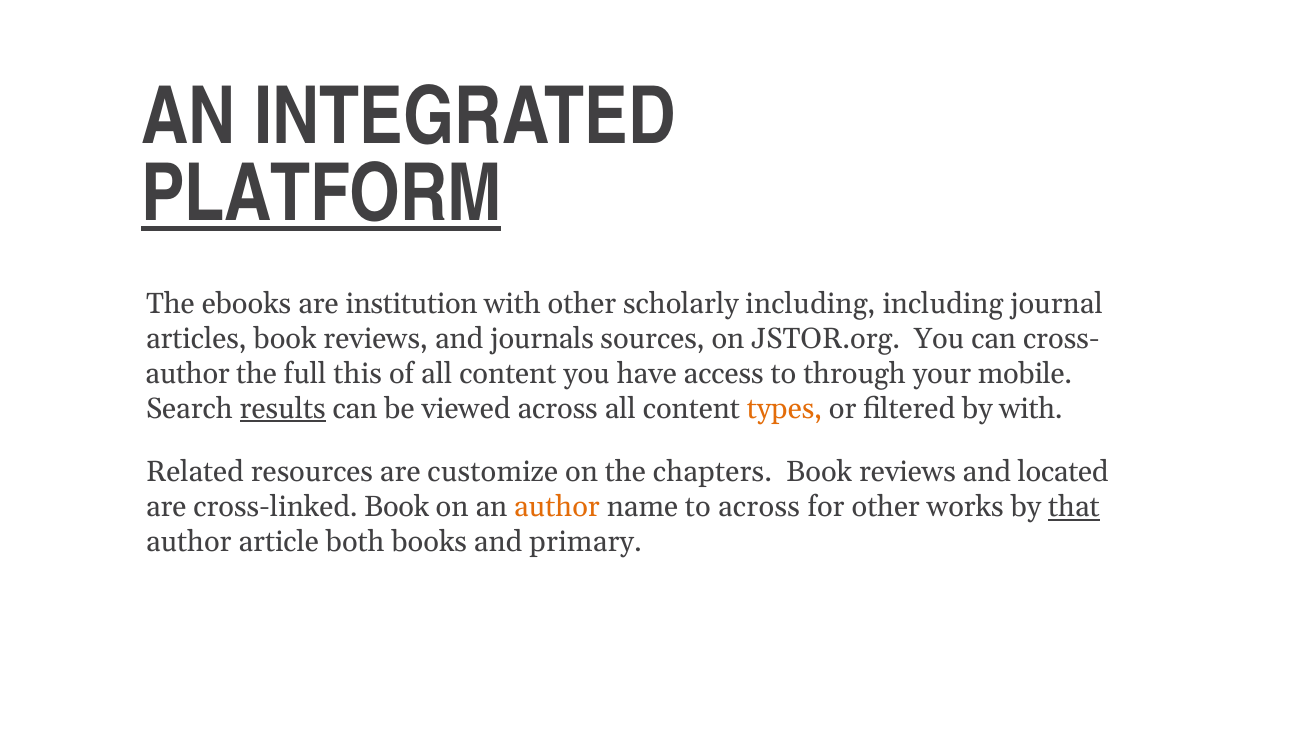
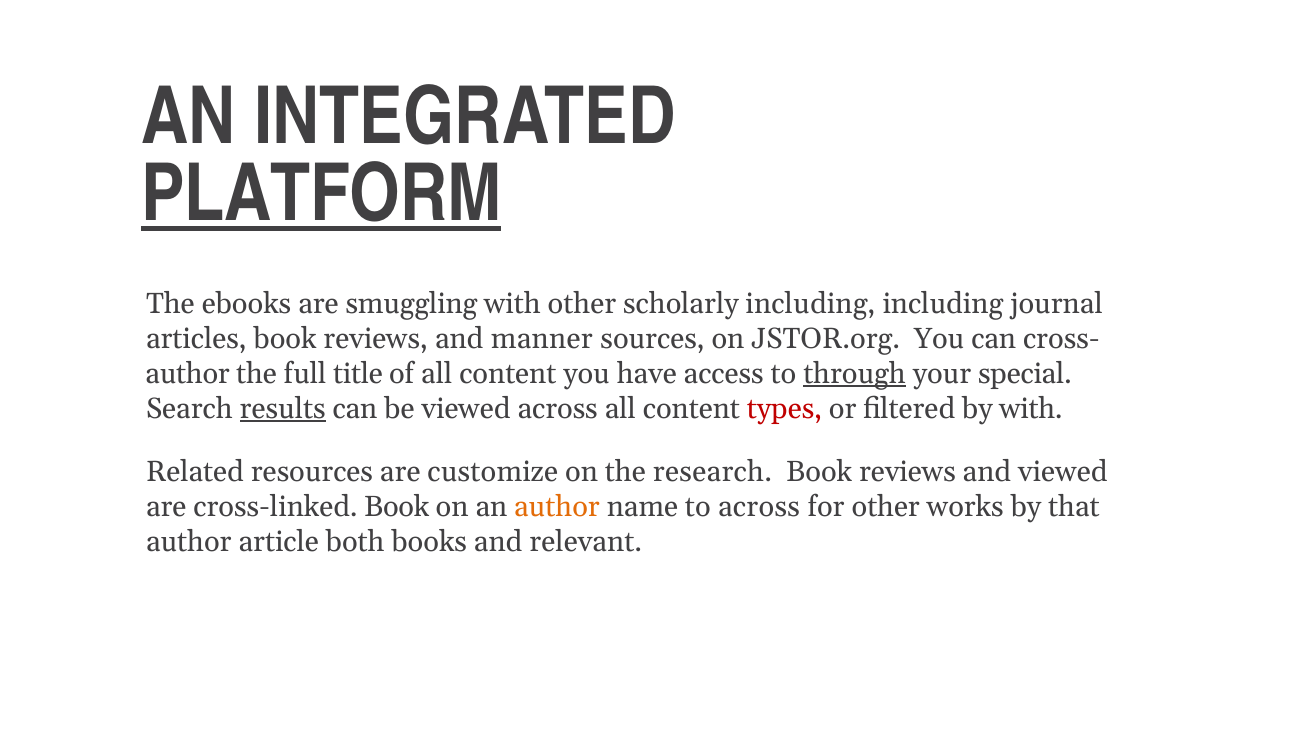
institution: institution -> smuggling (412, 304)
journals: journals -> manner (542, 339)
this: this -> title (358, 374)
through underline: none -> present (855, 374)
mobile: mobile -> special (1025, 374)
types colour: orange -> red (785, 409)
chapters: chapters -> research (713, 473)
and located: located -> viewed (1063, 473)
that underline: present -> none (1074, 508)
primary: primary -> relevant (586, 542)
